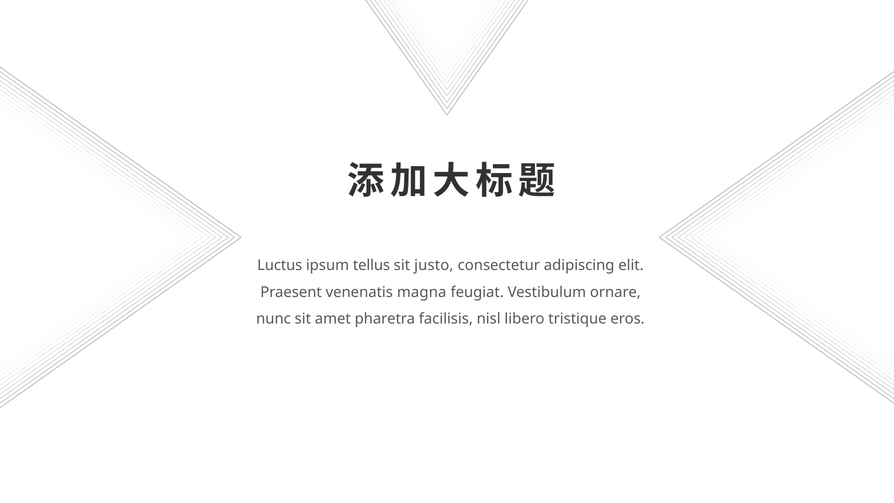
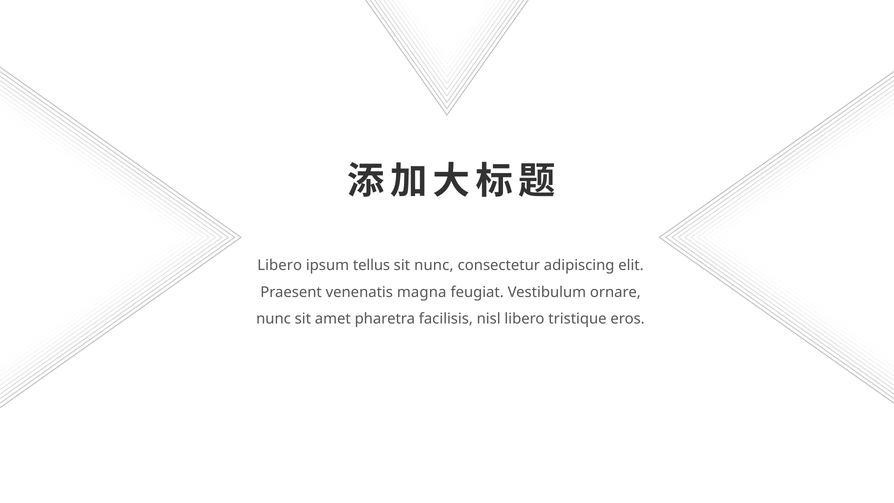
Luctus: Luctus -> Libero (280, 265)
sit justo: justo -> nunc (434, 265)
